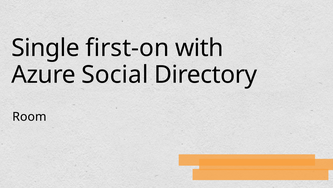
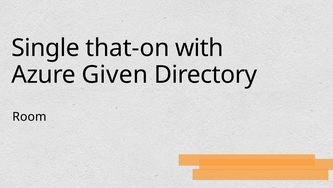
first-on: first-on -> that-on (127, 48)
Social: Social -> Given (115, 74)
